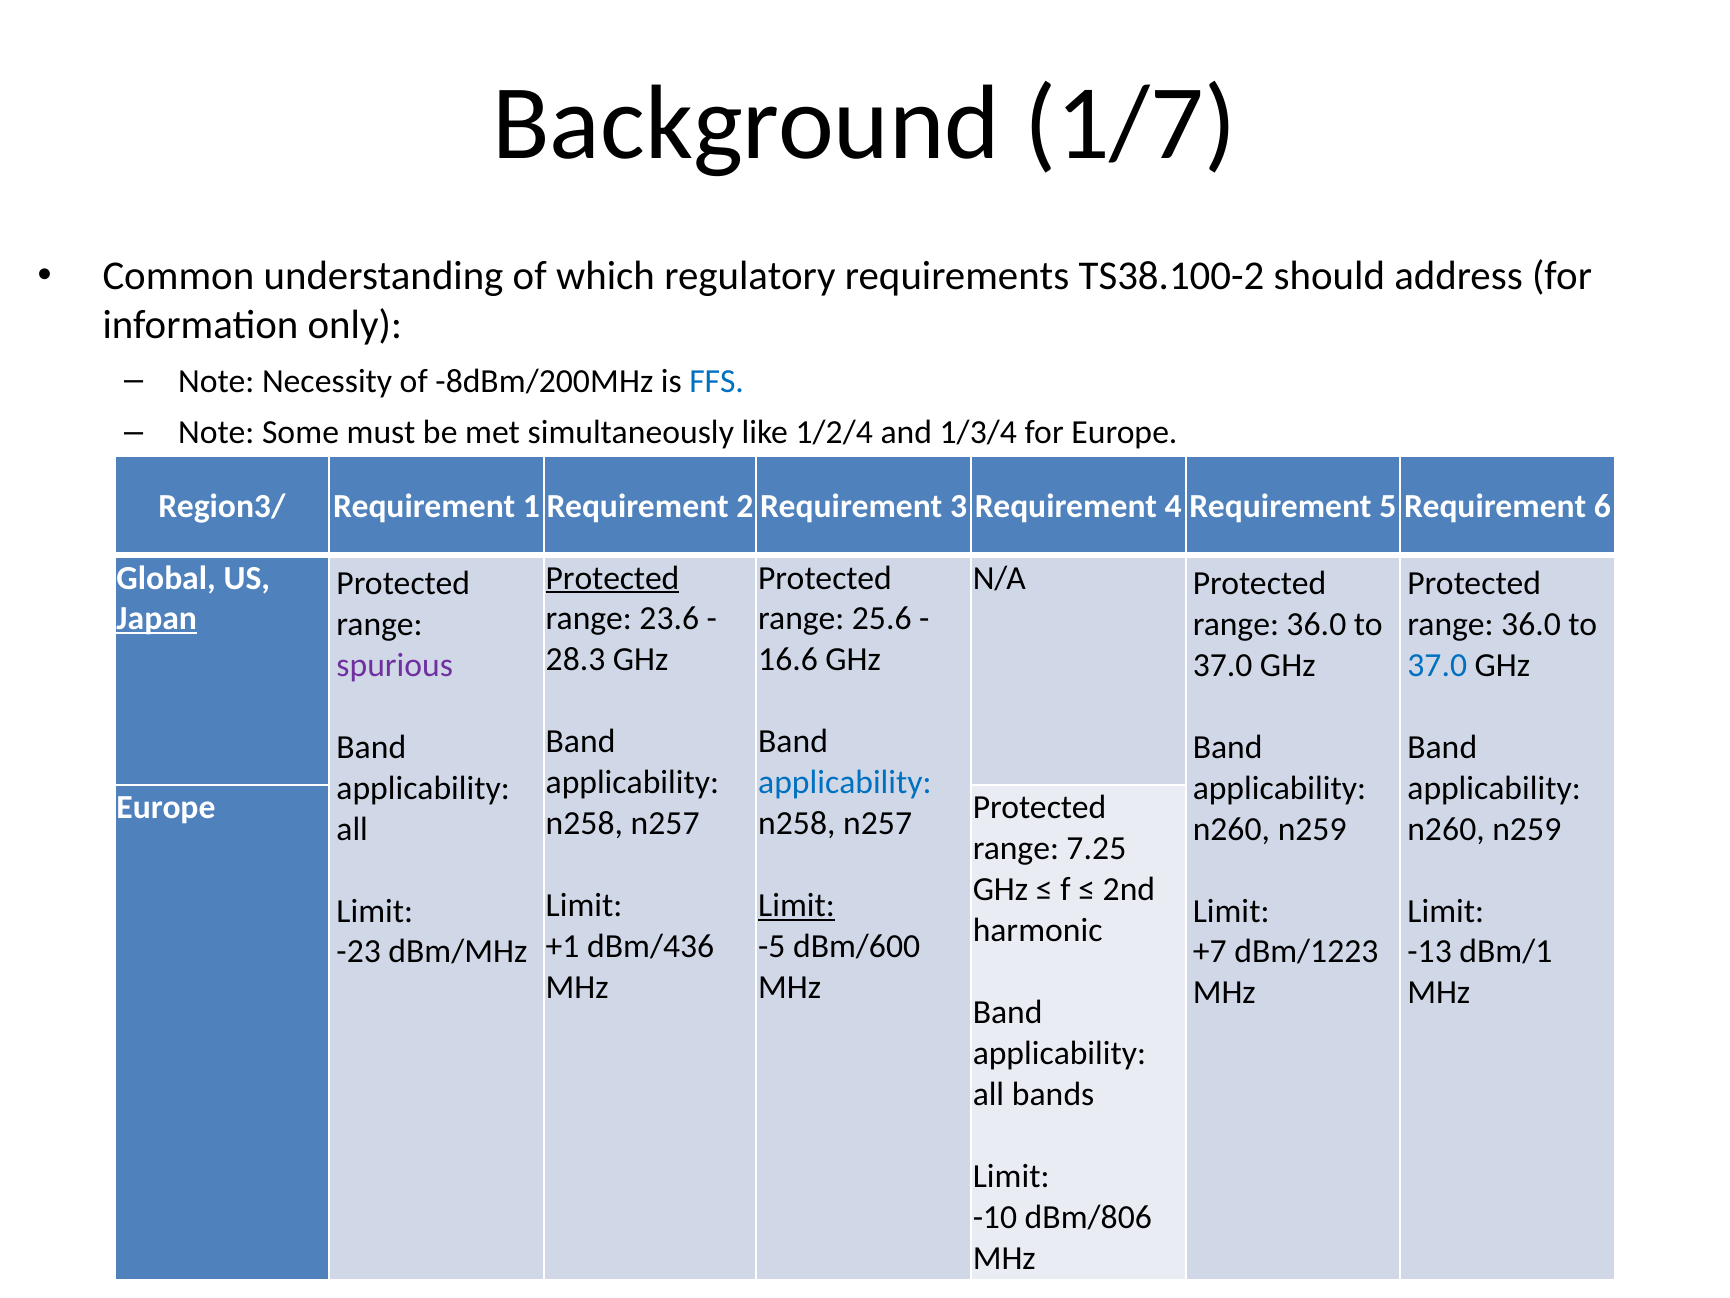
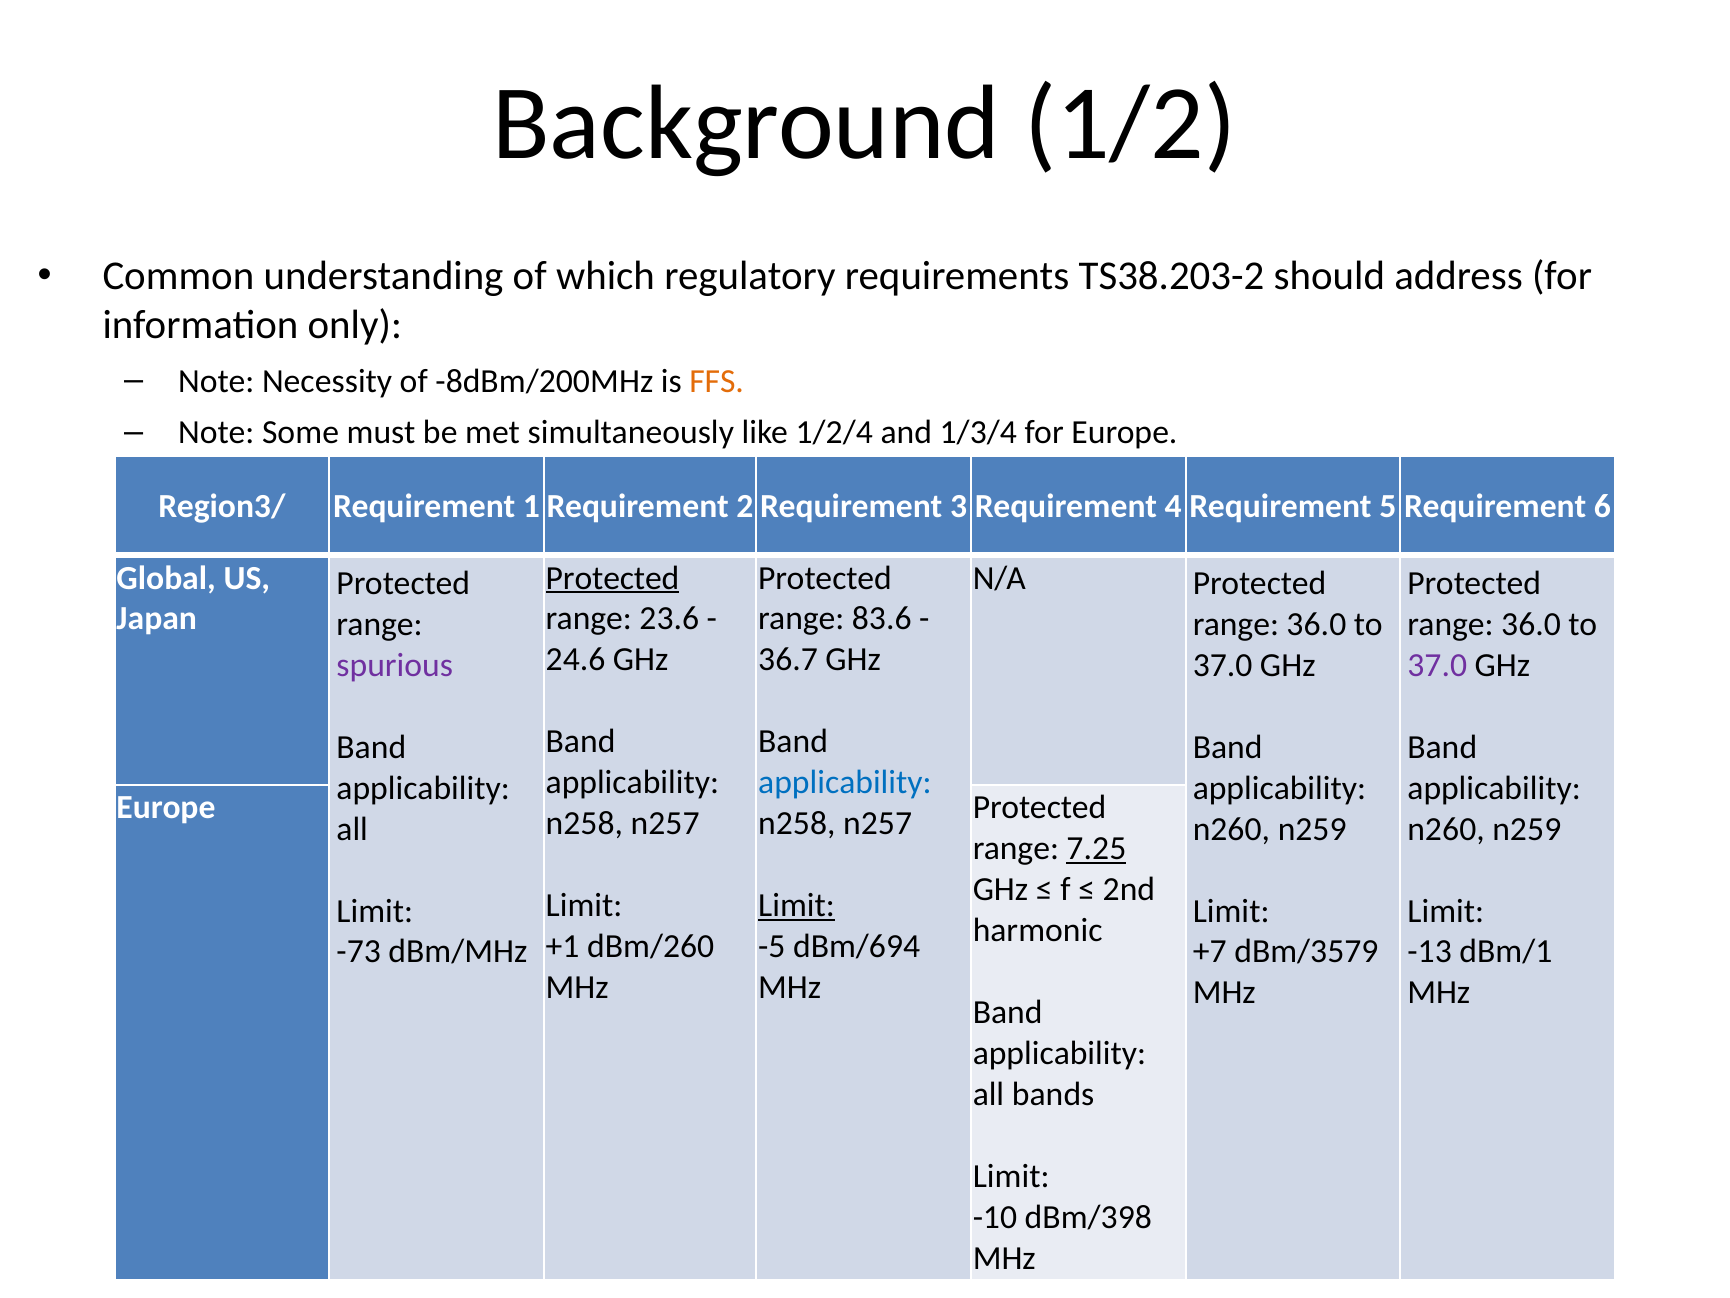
1/7: 1/7 -> 1/2 (1130, 124)
TS38.100-2: TS38.100-2 -> TS38.203-2 (1171, 276)
FFS colour: blue -> orange (717, 381)
Japan underline: present -> none (157, 619)
25.6: 25.6 -> 83.6 (882, 619)
28.3: 28.3 -> 24.6 (576, 660)
16.6: 16.6 -> 36.7 (788, 660)
37.0 colour: blue -> purple (1437, 665)
7.25 underline: none -> present (1096, 849)
dBm/436: dBm/436 -> dBm/260 (651, 946)
dBm/600: dBm/600 -> dBm/694 (857, 946)
-23: -23 -> -73 (359, 951)
dBm/1223: dBm/1223 -> dBm/3579 (1306, 951)
dBm/806: dBm/806 -> dBm/398 (1088, 1217)
